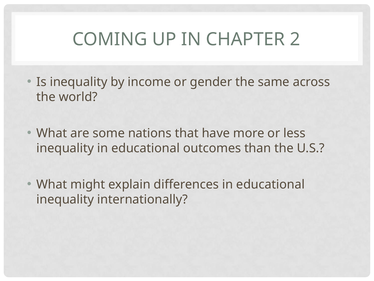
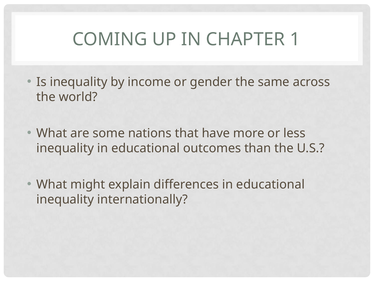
2: 2 -> 1 (295, 39)
